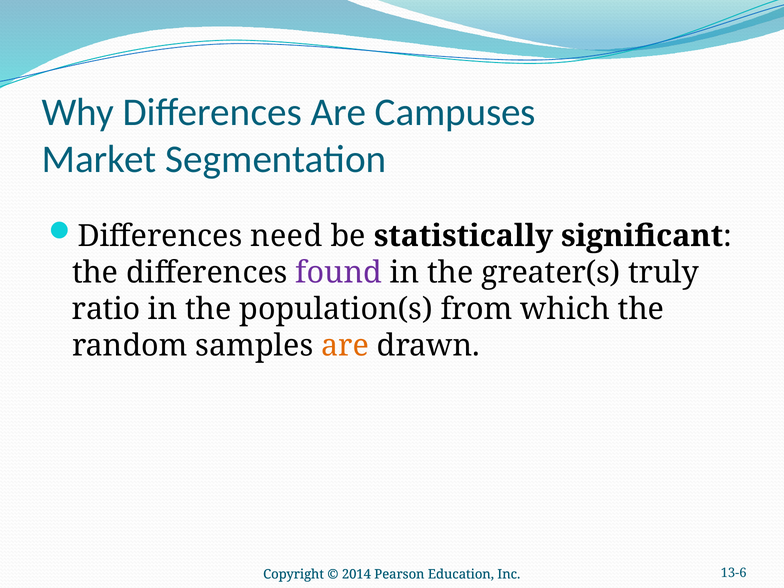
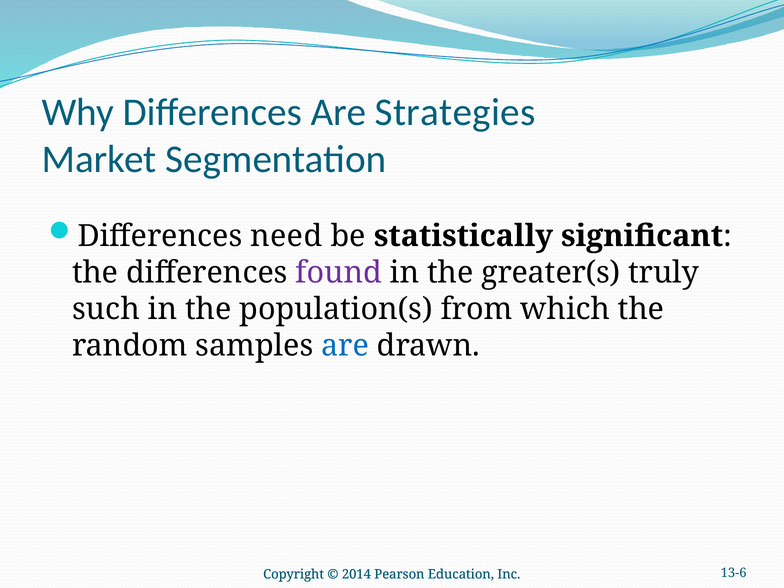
Campuses: Campuses -> Strategies (455, 112)
ratio: ratio -> such (106, 309)
are colour: orange -> blue (345, 346)
